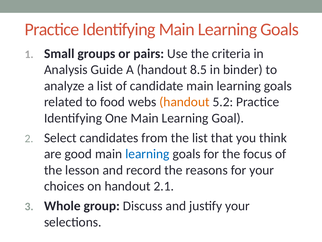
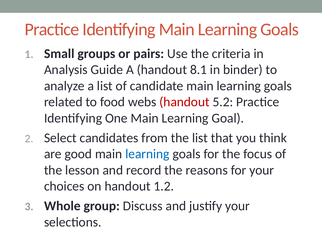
8.5: 8.5 -> 8.1 (198, 70)
handout colour: orange -> red (184, 102)
2.1: 2.1 -> 1.2 (164, 186)
